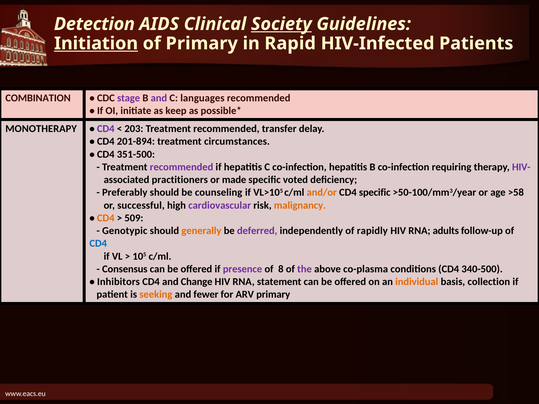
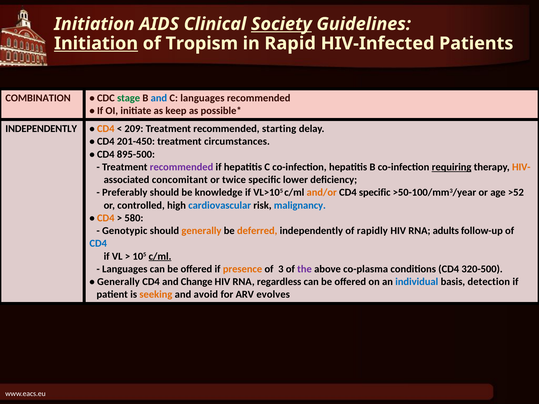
Detection: Detection -> Initiation (94, 24)
of Primary: Primary -> Tropism (202, 43)
stage colour: purple -> green (129, 98)
and colour: purple -> blue (159, 98)
MONOTHERAPY: MONOTHERAPY -> INDEPENDENTLY (41, 129)
CD4 colour: purple -> orange (106, 129)
203: 203 -> 209 (134, 129)
transfer: transfer -> starting (279, 129)
201-894: 201-894 -> 201-450 (136, 142)
351-500: 351-500 -> 895-500 (136, 154)
requiring underline: none -> present (452, 167)
HIV- colour: purple -> orange (521, 167)
practitioners: practitioners -> concomitant (180, 180)
made: made -> twice (234, 180)
voted: voted -> lower (295, 180)
counseling: counseling -> knowledge (219, 193)
>58: >58 -> >52 (516, 193)
successful: successful -> controlled (141, 205)
cardiovascular colour: purple -> blue (220, 205)
malignancy colour: orange -> blue (300, 205)
509: 509 -> 580 (134, 218)
deferred colour: purple -> orange (257, 231)
c/ml underline: none -> present (160, 256)
Consensus: Consensus -> Languages (125, 269)
presence colour: purple -> orange (242, 269)
8: 8 -> 3 (281, 269)
340-500: 340-500 -> 320-500 (482, 269)
Inhibitors: Inhibitors -> Generally (118, 282)
statement: statement -> regardless (279, 282)
individual colour: orange -> blue (417, 282)
collection: collection -> detection (489, 282)
fewer: fewer -> avoid (206, 295)
ARV primary: primary -> evolves (273, 295)
